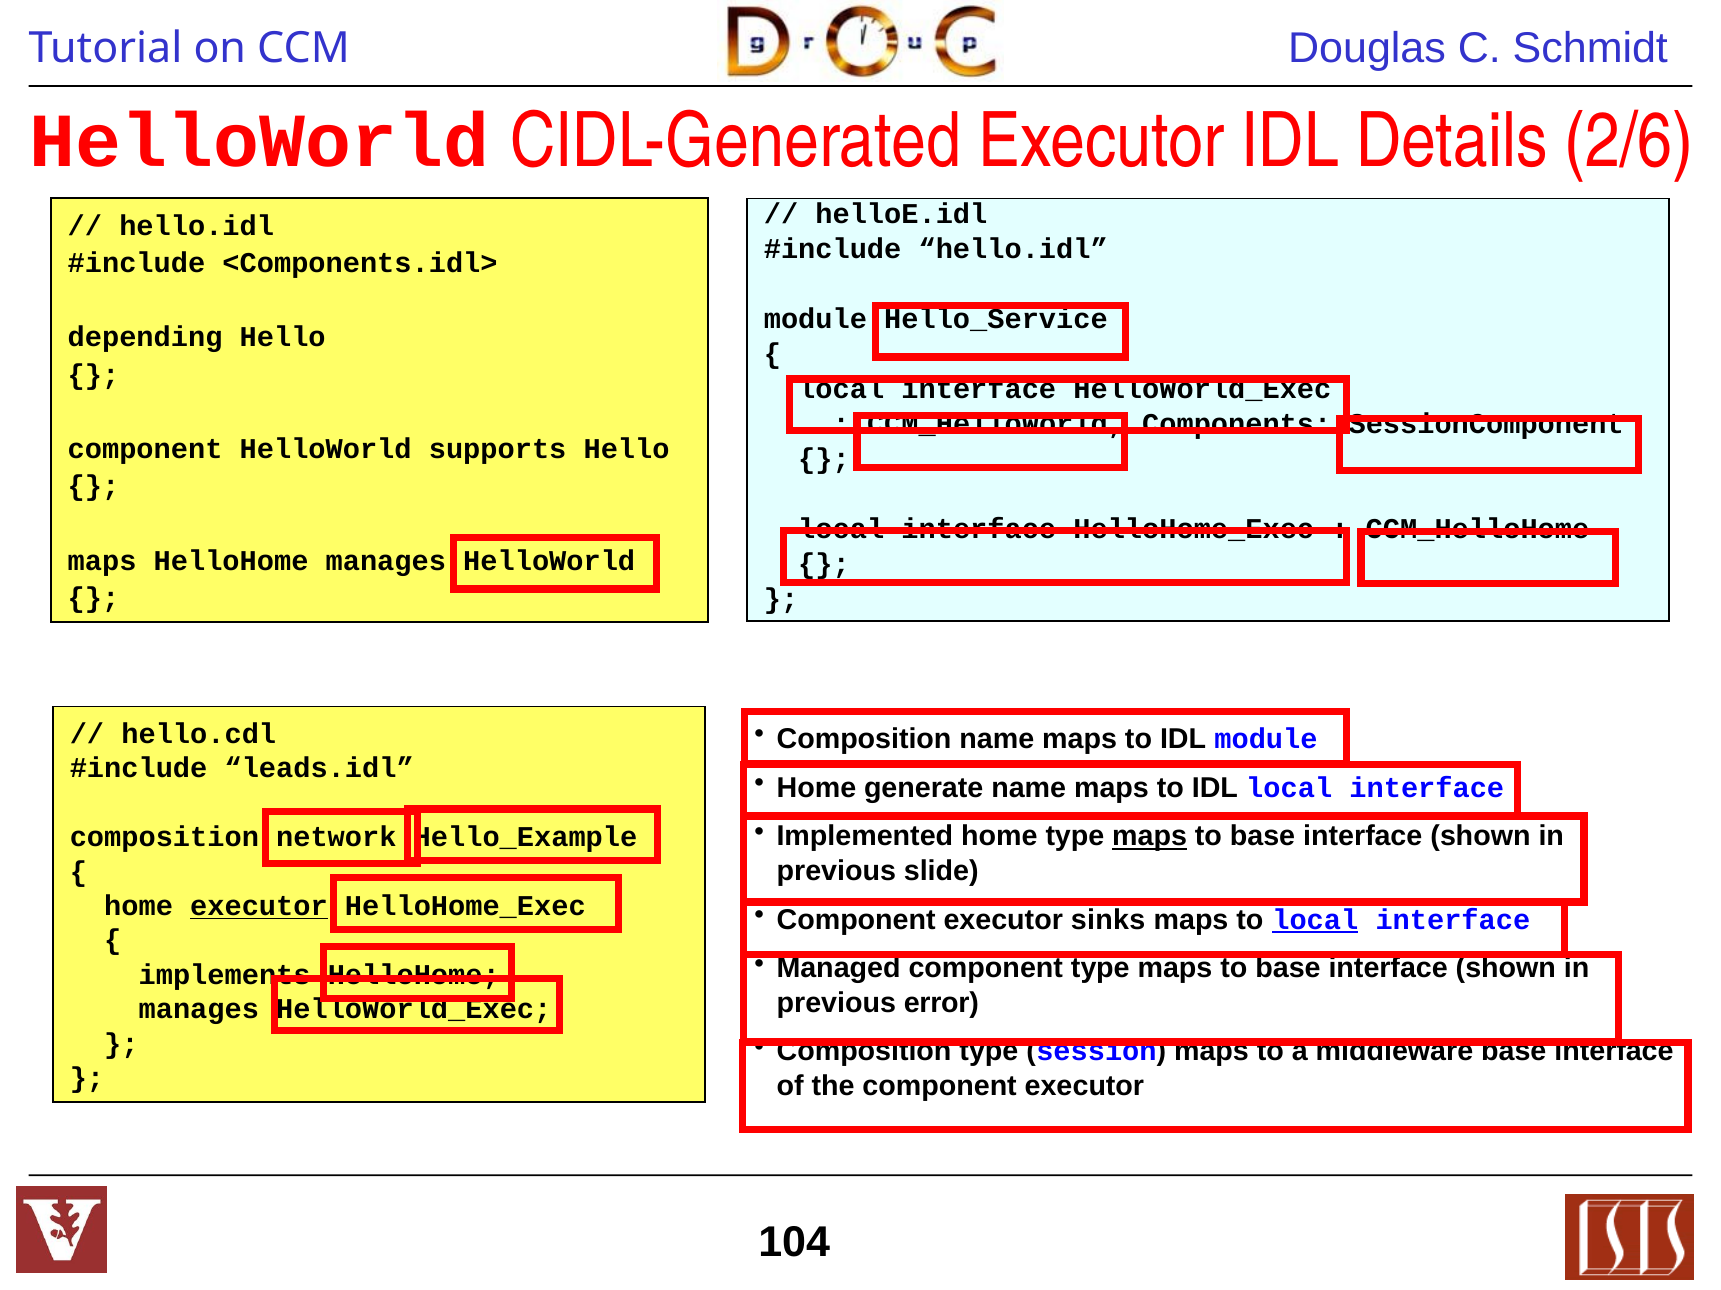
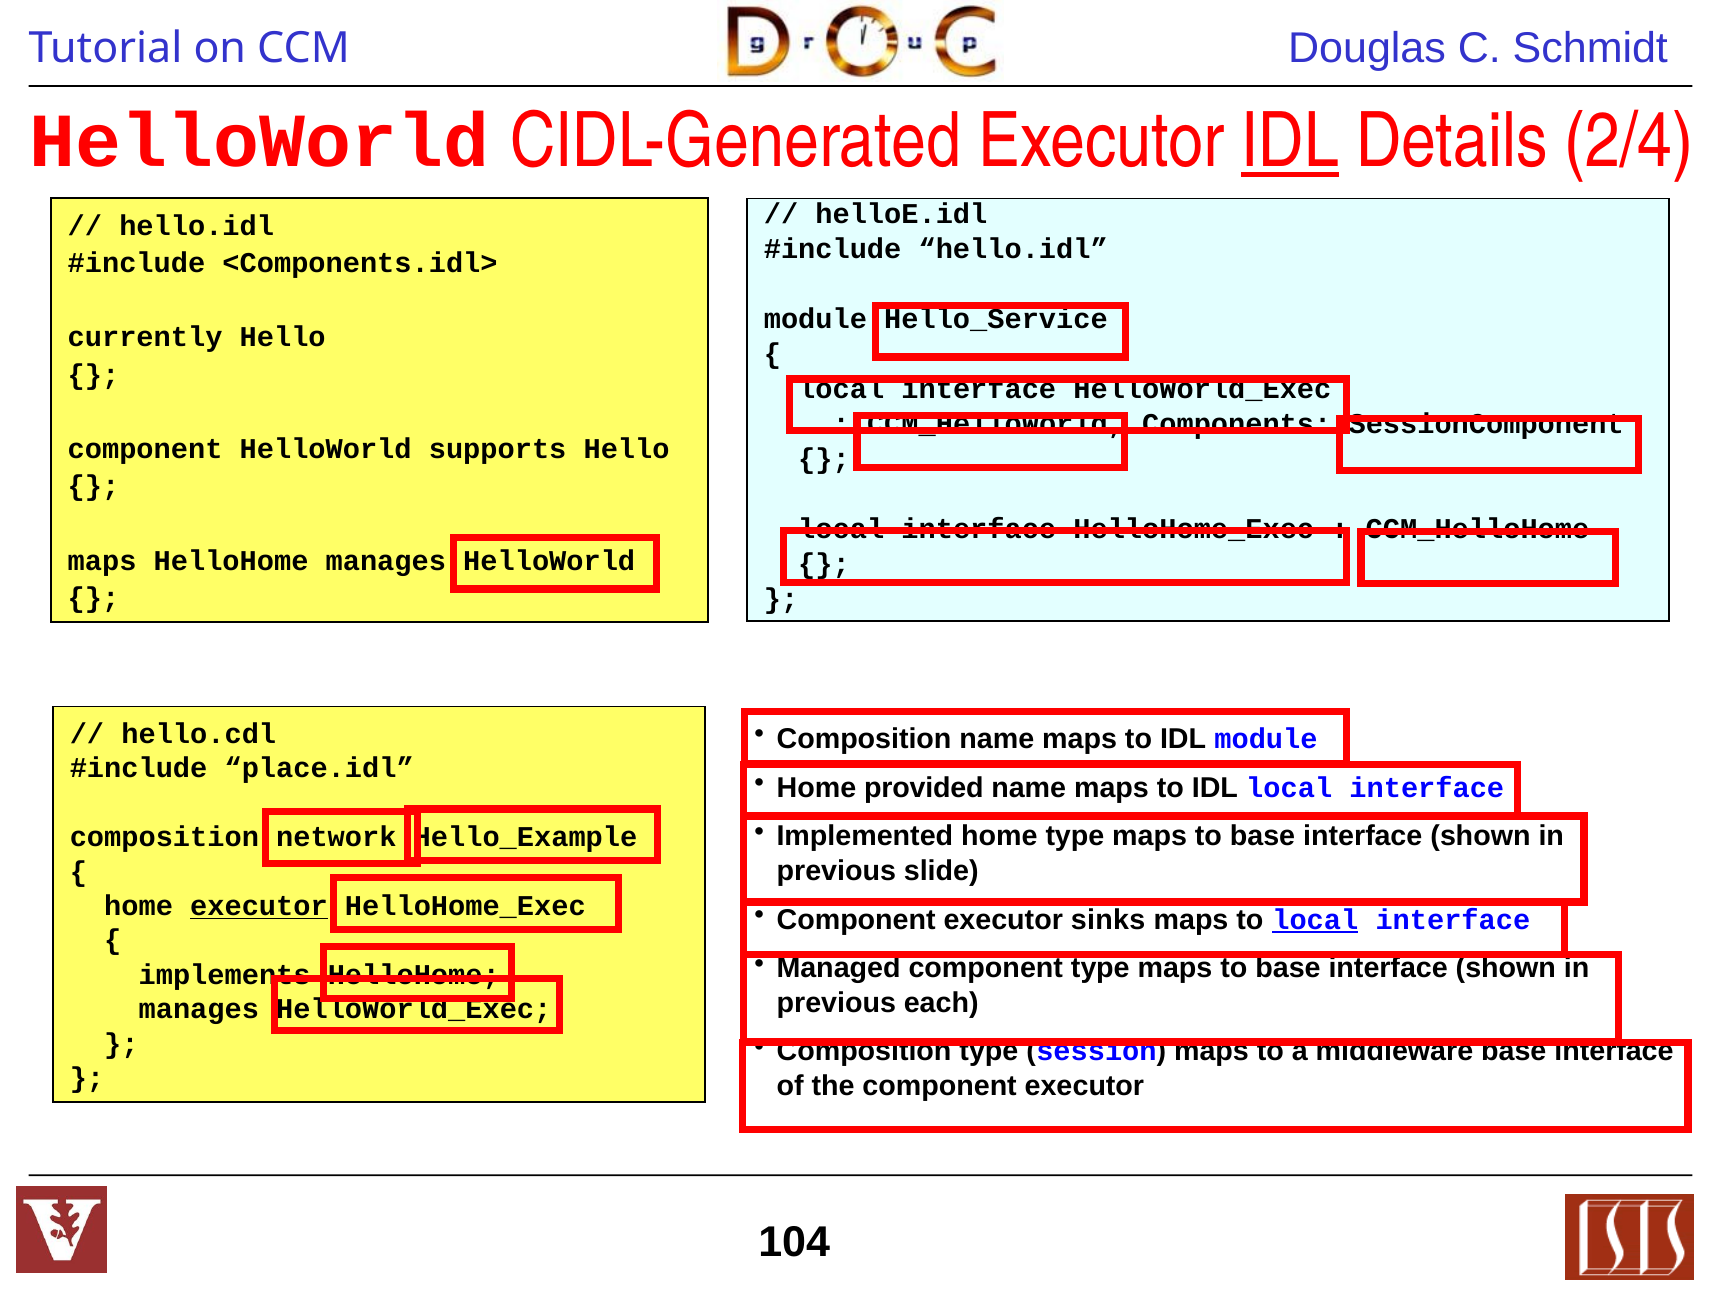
IDL underline: none -> present (1290, 142)
2/6: 2/6 -> 2/4 (1629, 142)
depending: depending -> currently (145, 338)
leads.idl: leads.idl -> place.idl (319, 769)
generate: generate -> provided (924, 788)
maps underline: present -> none (1150, 837)
error: error -> each (941, 1003)
